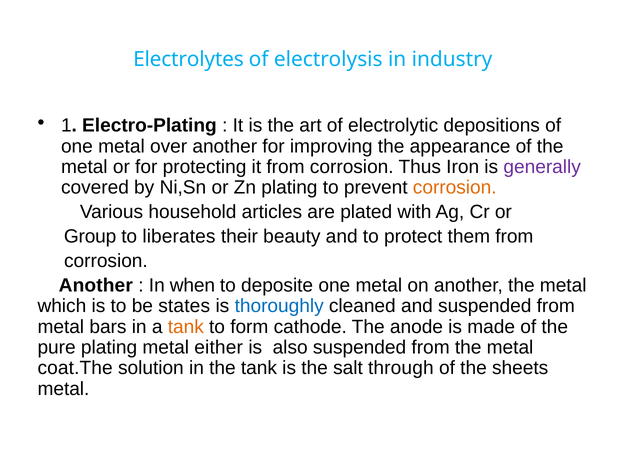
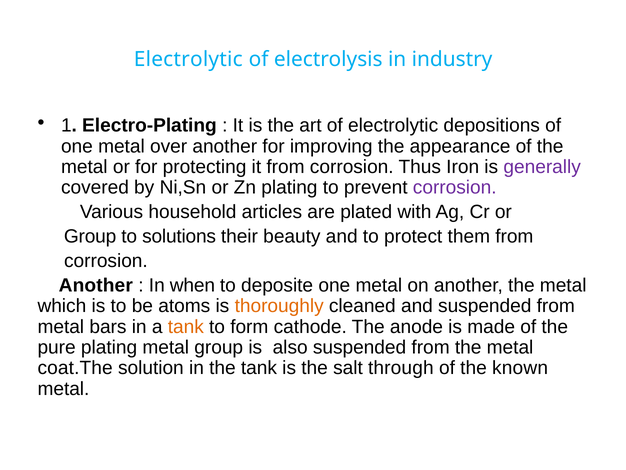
Electrolytes: Electrolytes -> Electrolytic (188, 59)
corrosion colour: orange -> purple (455, 187)
liberates: liberates -> solutions (179, 236)
states: states -> atoms (184, 306)
thoroughly colour: blue -> orange (279, 306)
metal either: either -> group (219, 347)
sheets: sheets -> known (520, 368)
